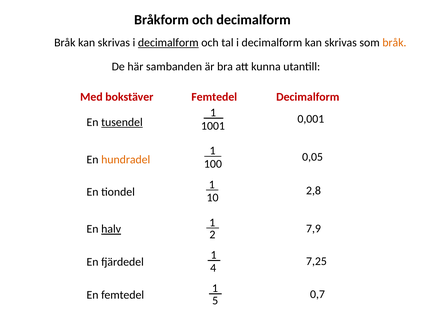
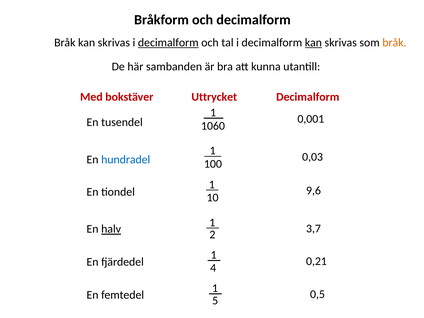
kan underline: none -> present (313, 43)
bokstäver Femtedel: Femtedel -> Uttrycket (214, 97)
tusendel underline: present -> none (122, 122)
1001: 1001 -> 1060 (213, 126)
0,05: 0,05 -> 0,03 (313, 157)
hundradel colour: orange -> blue (126, 160)
2,8: 2,8 -> 9,6 (313, 191)
7,9: 7,9 -> 3,7 (313, 229)
7,25: 7,25 -> 0,21 (316, 261)
0,7: 0,7 -> 0,5 (317, 294)
